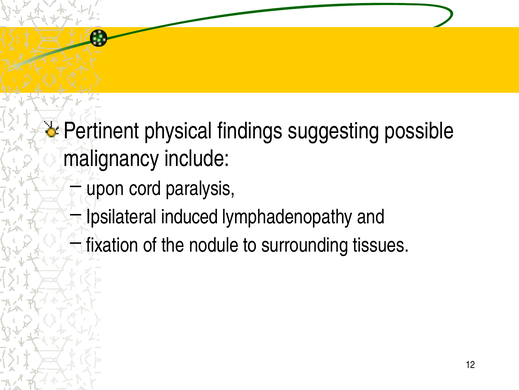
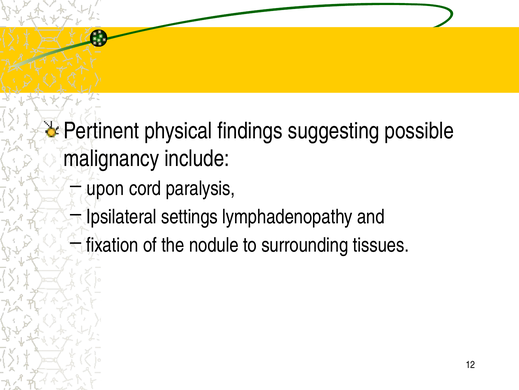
induced: induced -> settings (190, 216)
